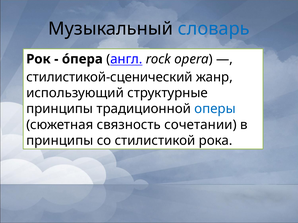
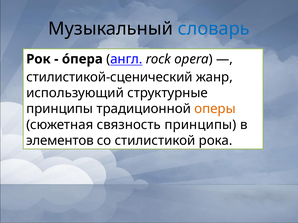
оперы colour: blue -> orange (215, 109)
связность сочетании: сочетании -> принципы (200, 125)
принципы: принципы -> элементов (60, 141)
